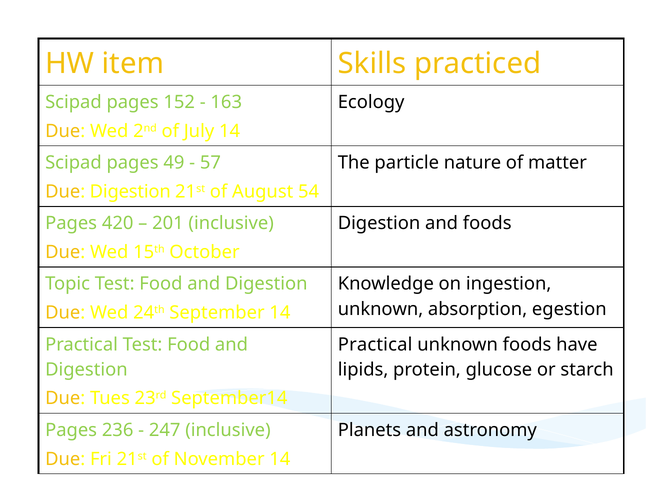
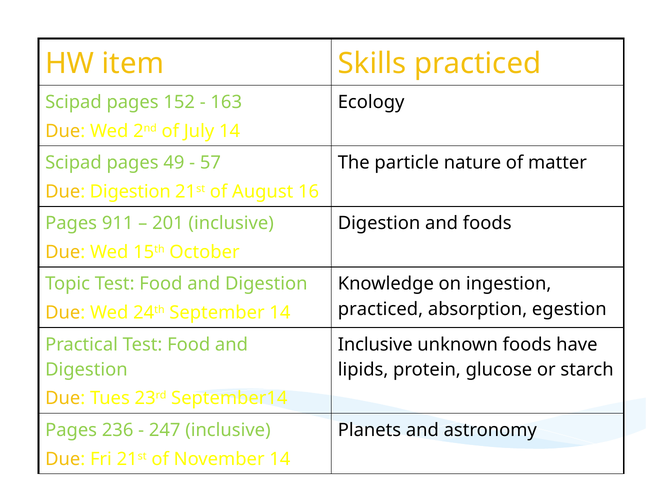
54: 54 -> 16 (309, 191)
420: 420 -> 911 (118, 223)
unknown: unknown -> practiced (380, 309)
Practical: Practical -> Inclusive (375, 344)
